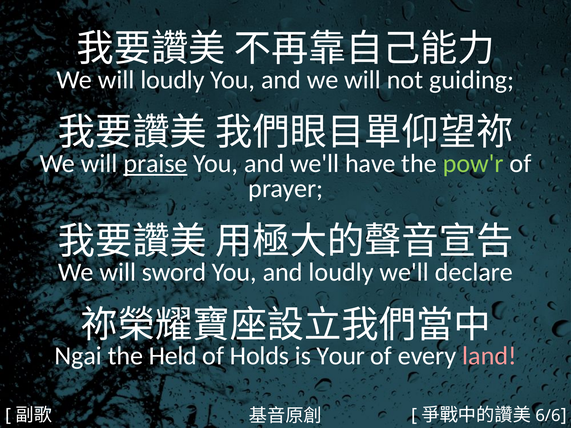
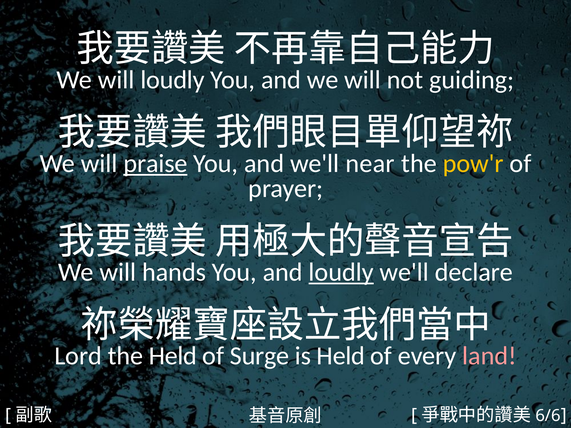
have: have -> near (370, 164)
pow'r colour: light green -> yellow (473, 164)
sword: sword -> hands (174, 272)
loudly underline: none -> present (341, 272)
Ngai: Ngai -> Lord (78, 356)
Holds: Holds -> Surge (260, 356)
is Your: Your -> Held (341, 356)
